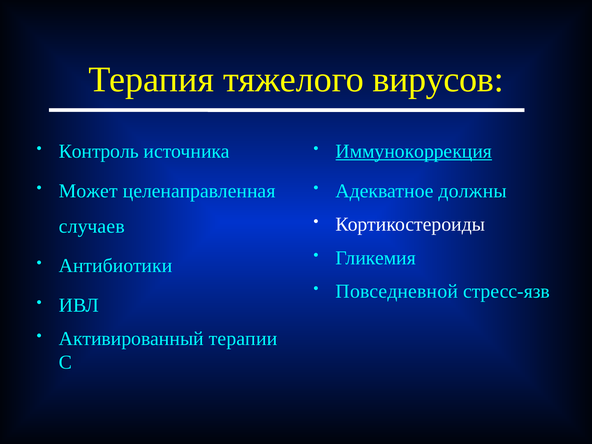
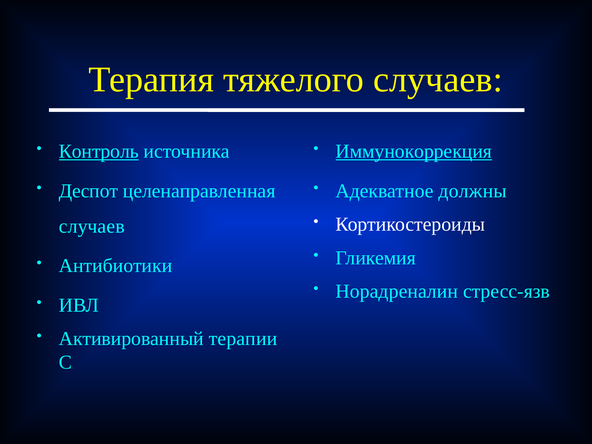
тяжелого вирусов: вирусов -> случаев (438, 80)
Контроль underline: none -> present (99, 151)
Может: Может -> Деспот (88, 191)
Повседневной: Повседневной -> Норадреналин (397, 291)
